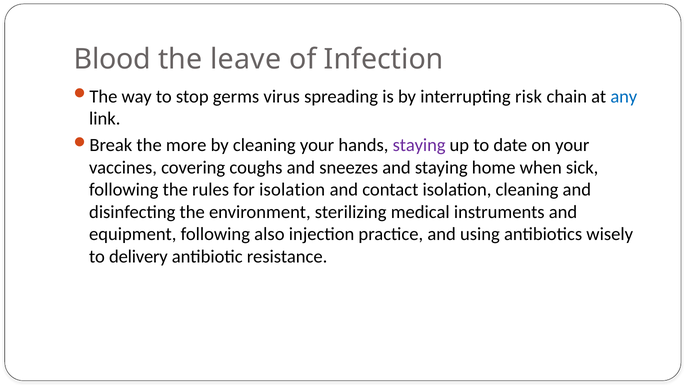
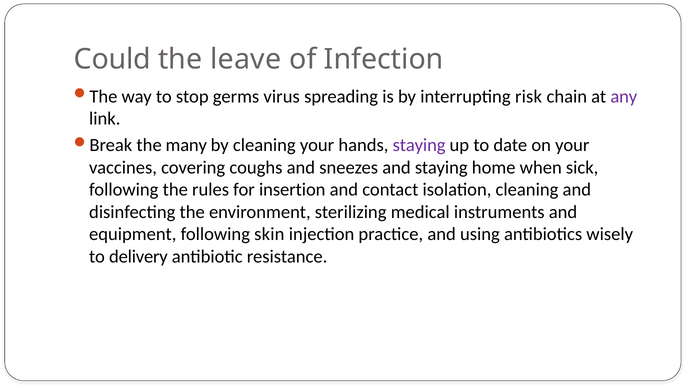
Blood: Blood -> Could (112, 59)
any colour: blue -> purple (624, 96)
more: more -> many (186, 145)
for isolation: isolation -> insertion (292, 190)
also: also -> skin (269, 234)
